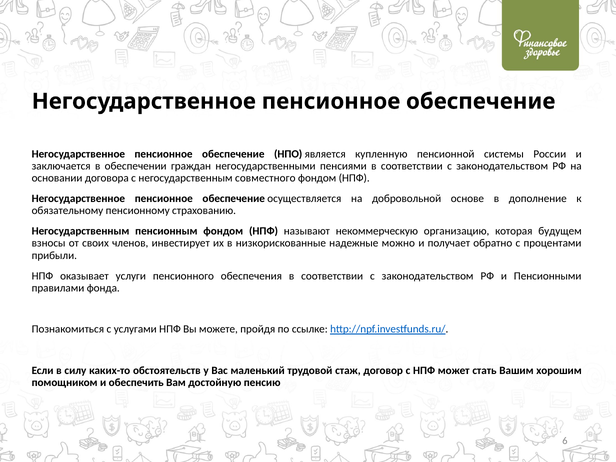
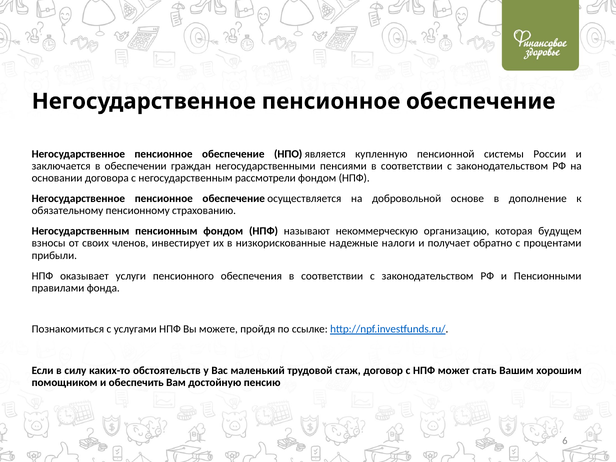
совместного: совместного -> рассмотрели (265, 178)
можно: можно -> налоги (398, 243)
